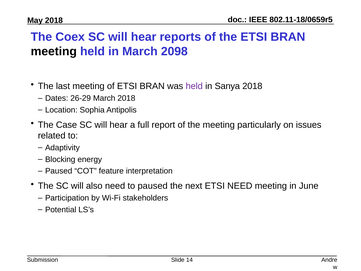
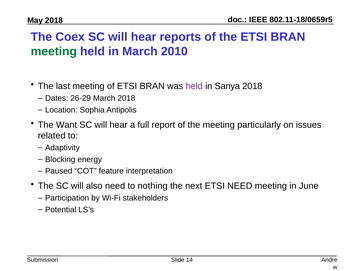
meeting colour: black -> green (54, 51)
2098: 2098 -> 2010 (174, 51)
Case: Case -> Want (66, 125)
to paused: paused -> nothing (153, 186)
